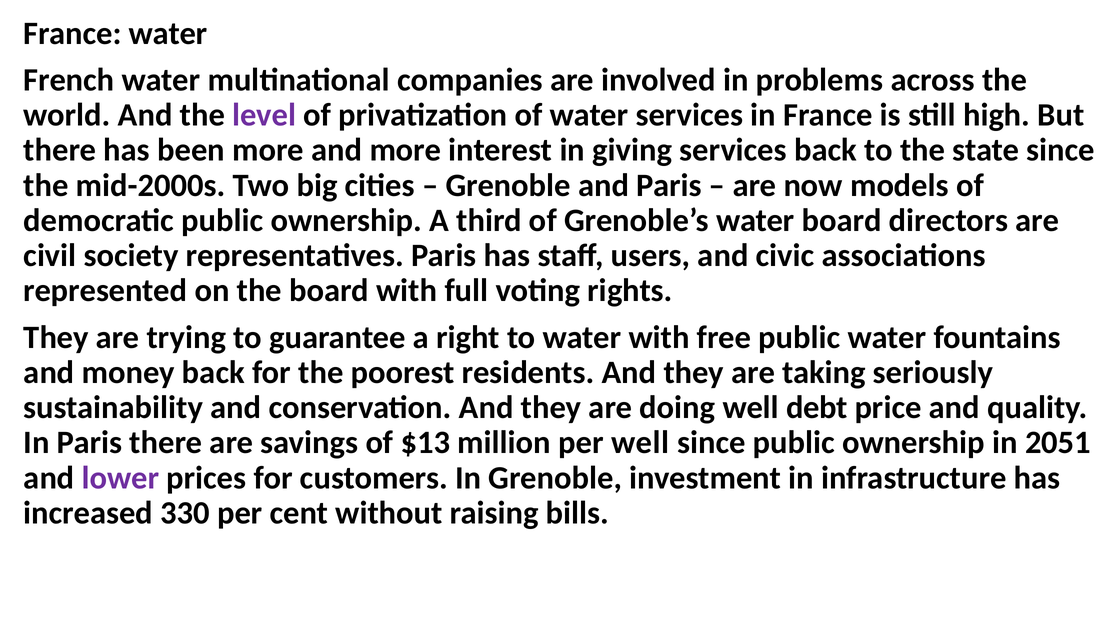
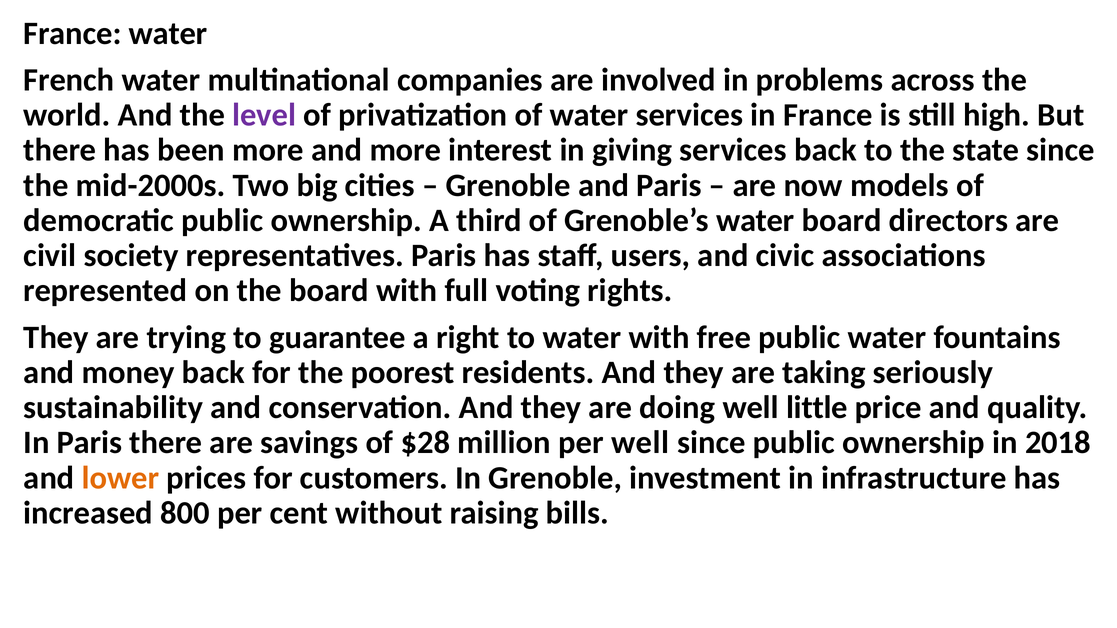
debt: debt -> little (817, 408)
$13: $13 -> $28 (425, 443)
2051: 2051 -> 2018 (1058, 443)
lower colour: purple -> orange (120, 478)
330: 330 -> 800 (185, 513)
